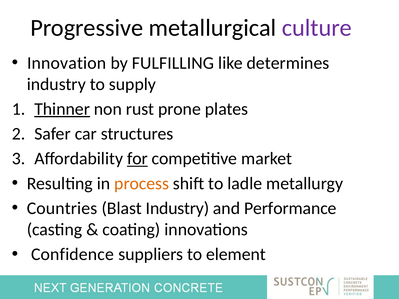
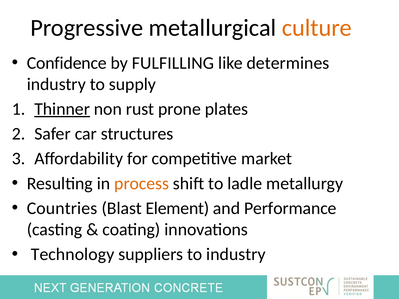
culture colour: purple -> orange (317, 28)
Innovation: Innovation -> Confidence (67, 63)
for underline: present -> none (137, 159)
Blast Industry: Industry -> Element (177, 208)
Confidence: Confidence -> Technology (73, 255)
to element: element -> industry (236, 255)
